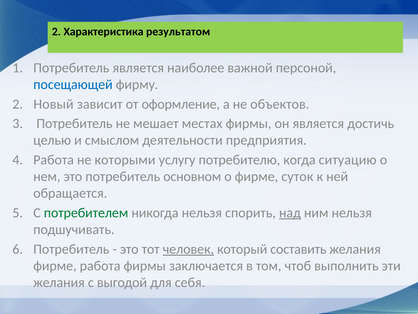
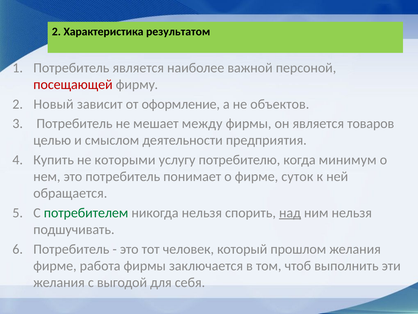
посещающей colour: blue -> red (73, 84)
местах: местах -> между (202, 123)
достичь: достичь -> товаров (371, 123)
Работа: Работа -> Купить (54, 160)
ситуацию: ситуацию -> минимум (348, 160)
основном: основном -> понимает (192, 176)
человек underline: present -> none (188, 249)
составить: составить -> прошлом (298, 249)
